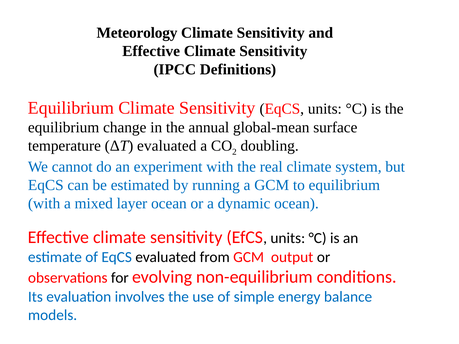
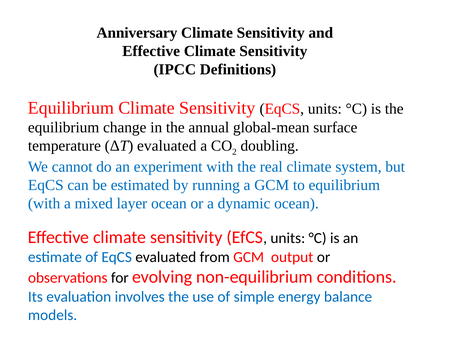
Meteorology: Meteorology -> Anniversary (137, 33)
